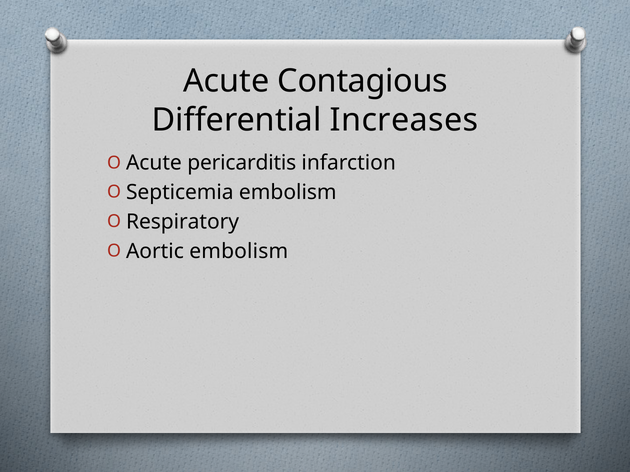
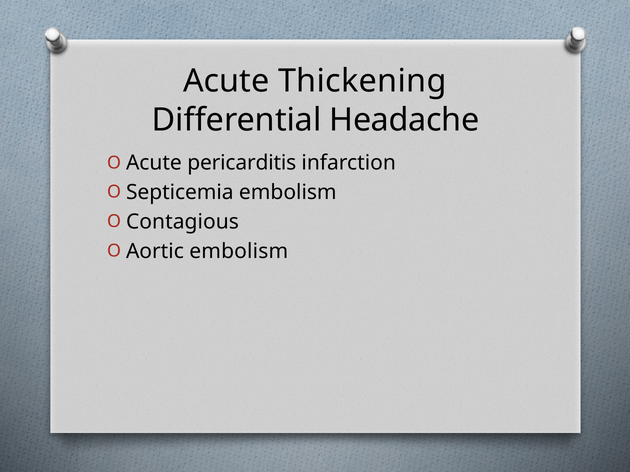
Contagious: Contagious -> Thickening (362, 81)
Increases: Increases -> Headache (404, 120)
Respiratory: Respiratory -> Contagious (182, 222)
